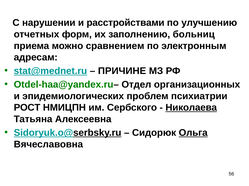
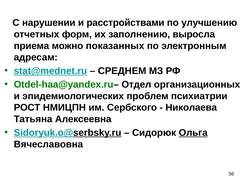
больниц: больниц -> выросла (194, 34)
сравнением: сравнением -> показанных (115, 46)
ПРИЧИНЕ: ПРИЧИНЕ -> СРЕДНЕМ (122, 71)
Николаева underline: present -> none (191, 108)
